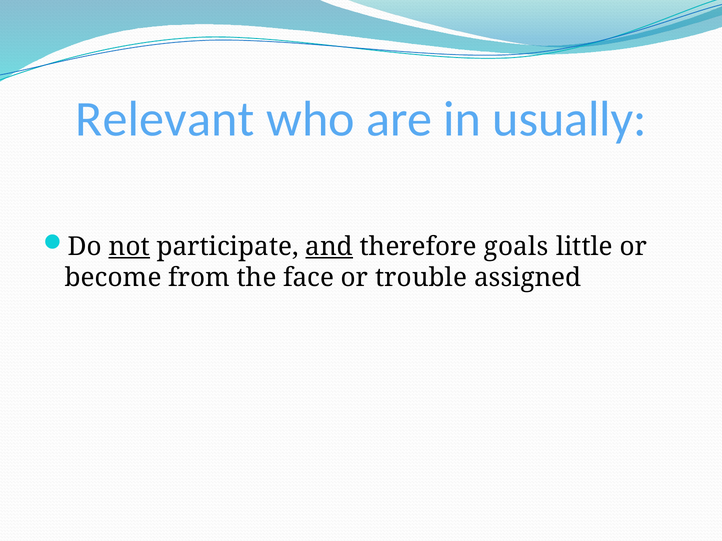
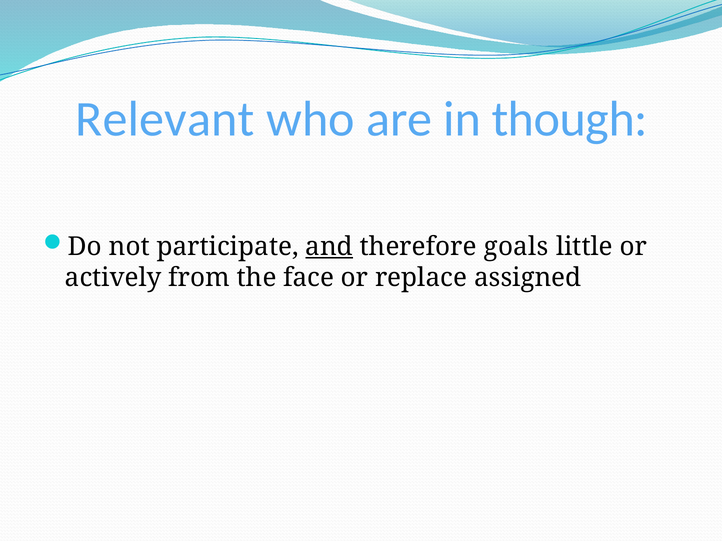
usually: usually -> though (570, 119)
not underline: present -> none (129, 247)
become: become -> actively (113, 278)
trouble: trouble -> replace (421, 278)
